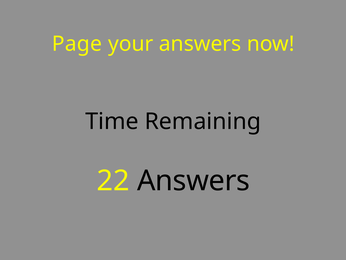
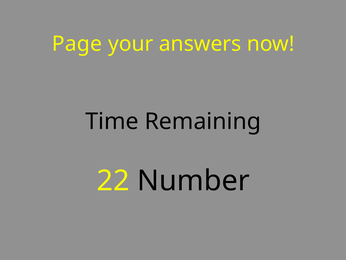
22 Answers: Answers -> Number (193, 180)
